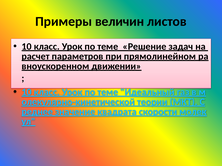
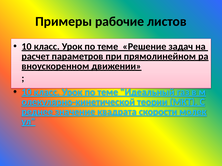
величин: величин -> рабочие (120, 21)
